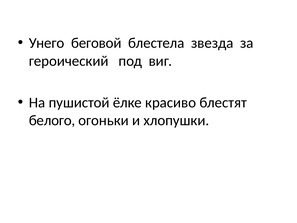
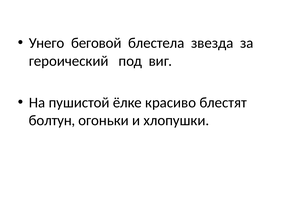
белого: белого -> болтун (52, 120)
